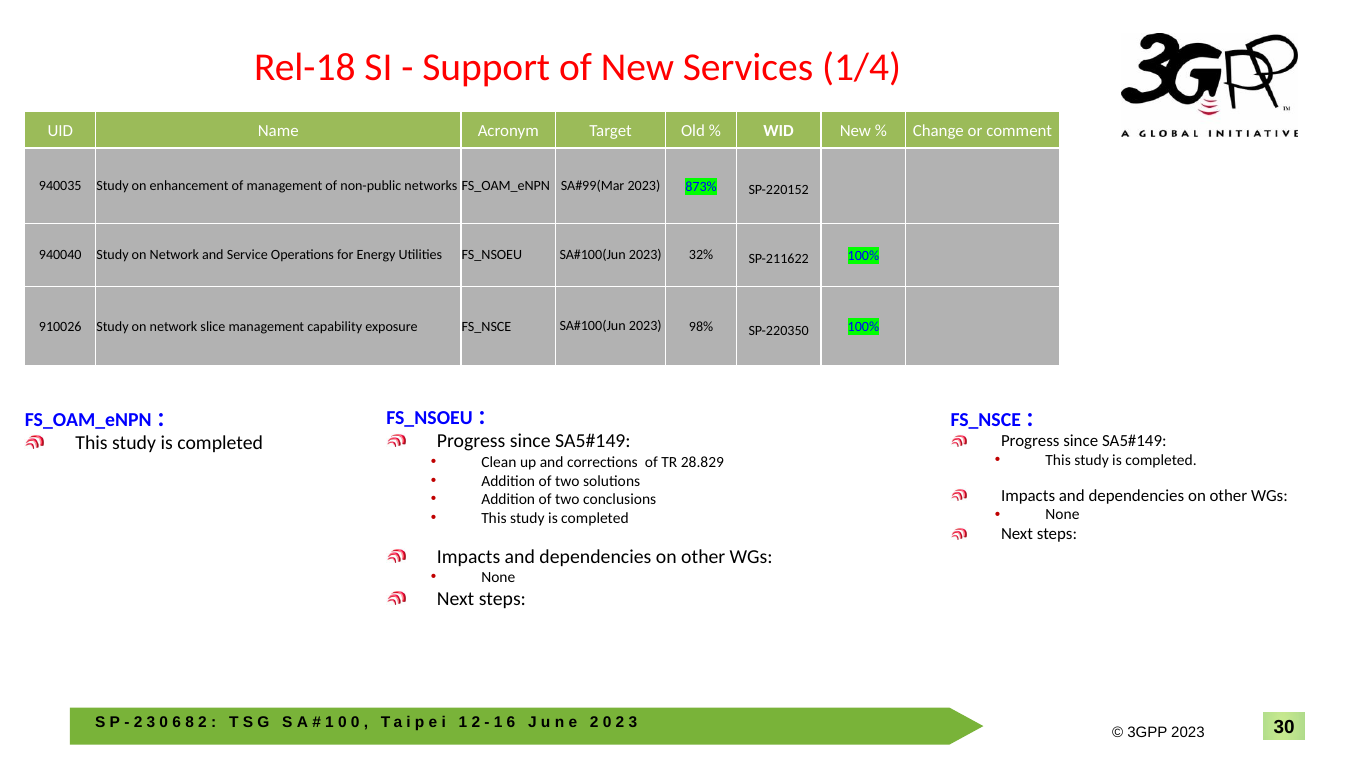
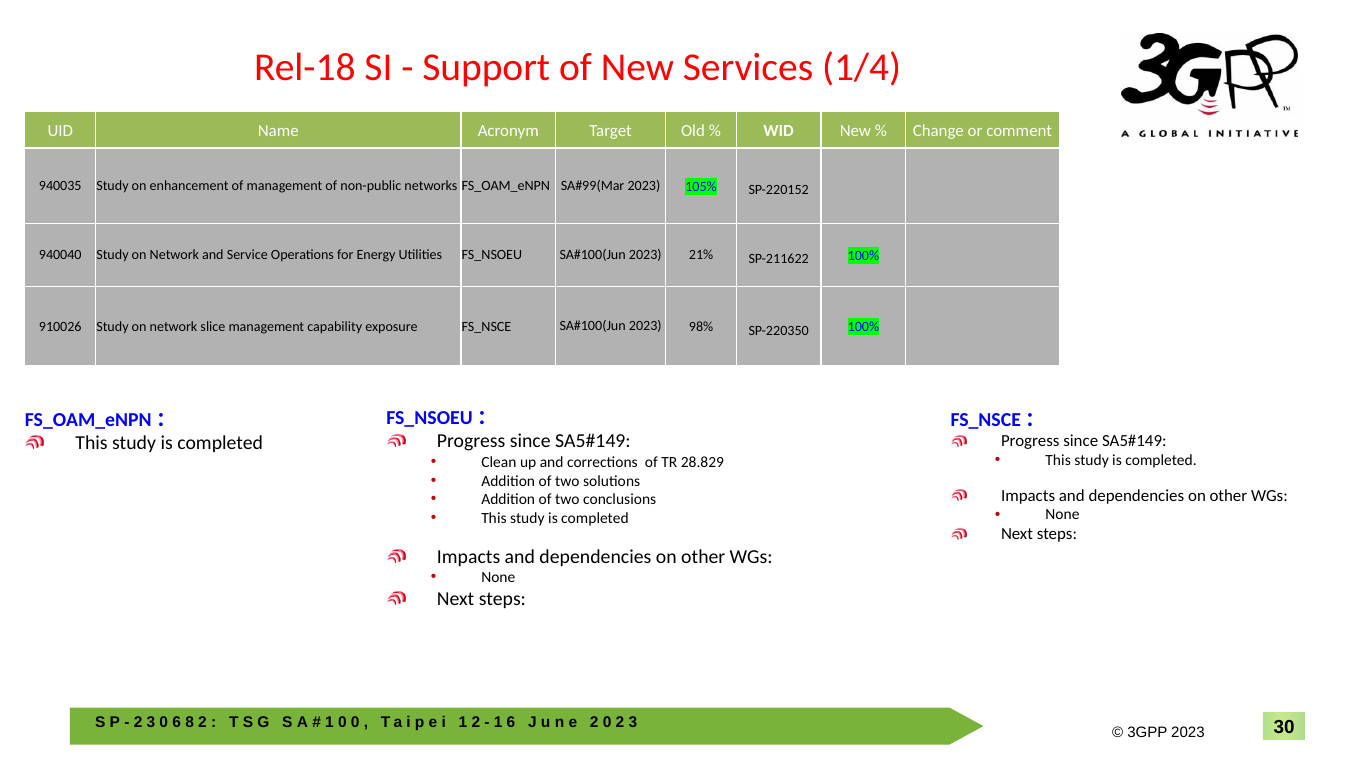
873%: 873% -> 105% (701, 187)
32%: 32% -> 21% (701, 256)
